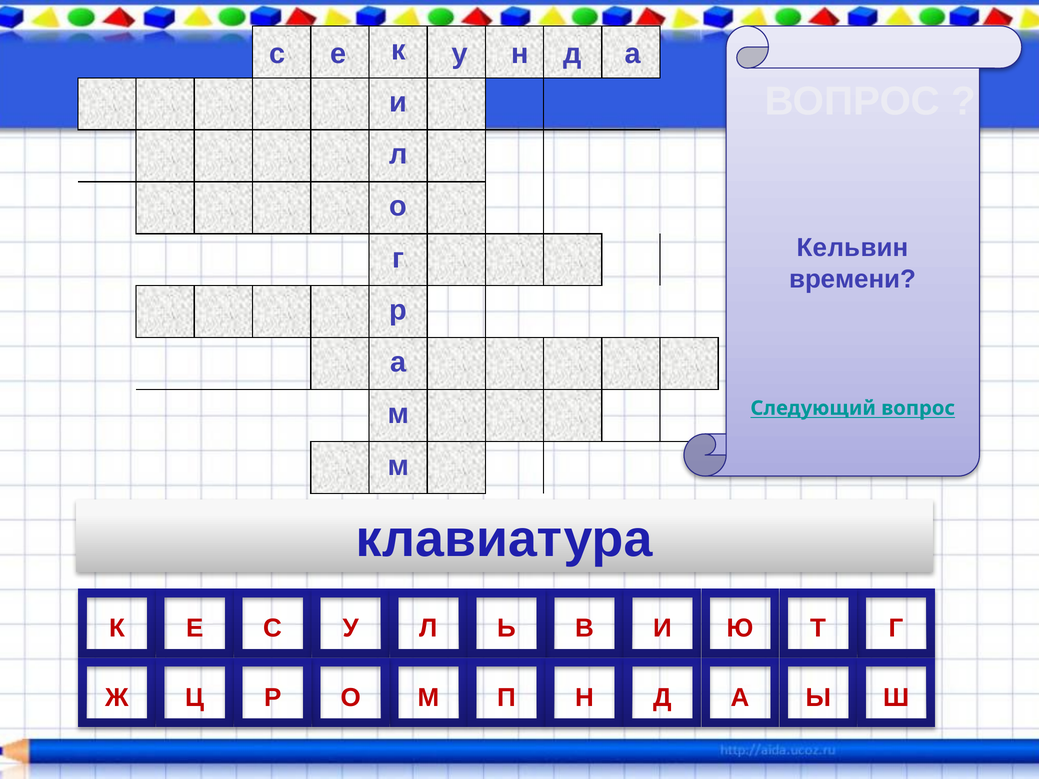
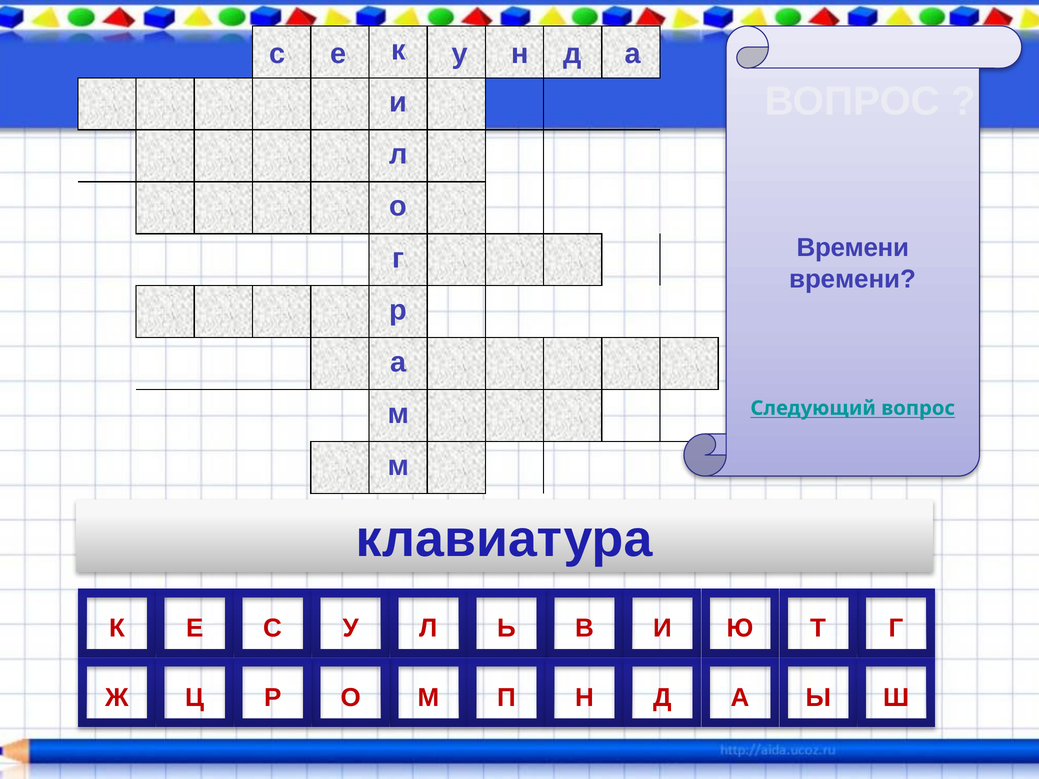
Кельвин: Кельвин -> Времени (853, 248)
